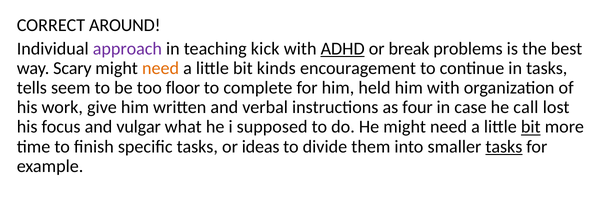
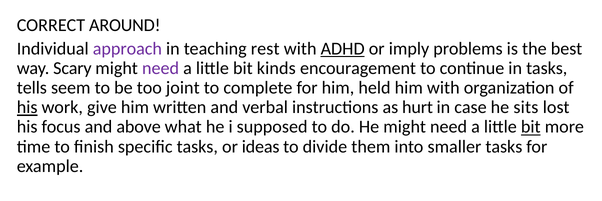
kick: kick -> rest (265, 49)
break: break -> imply (409, 49)
need colour: orange -> purple (161, 68)
floor: floor -> joint (183, 88)
his underline: none -> present (27, 107)
four: four -> hurt (418, 107)
call: call -> sits (526, 107)
vulgar: vulgar -> above (139, 127)
tasks underline: present -> none (504, 146)
